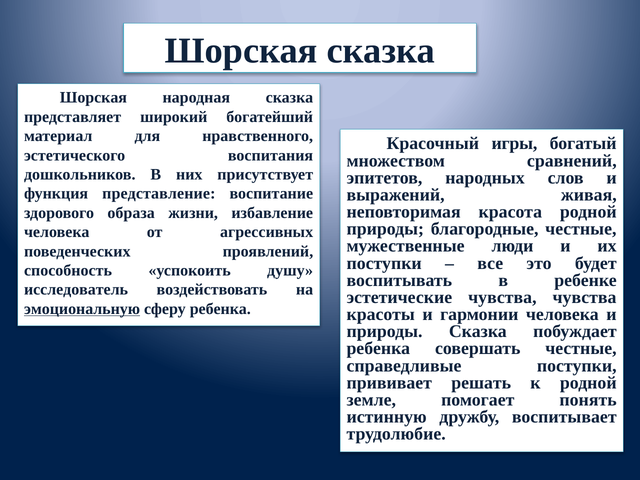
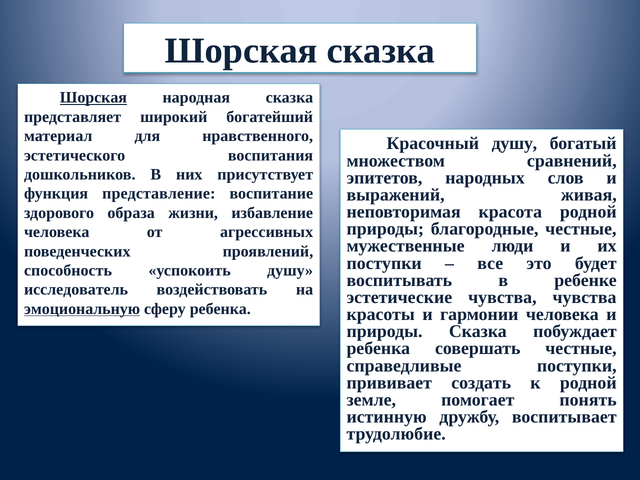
Шорская underline: none -> present (93, 98)
Красочный игры: игры -> душу (514, 144)
решать: решать -> создать (481, 383)
